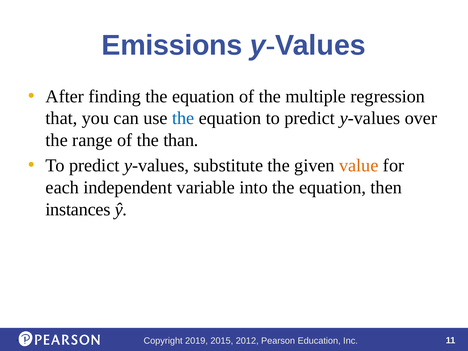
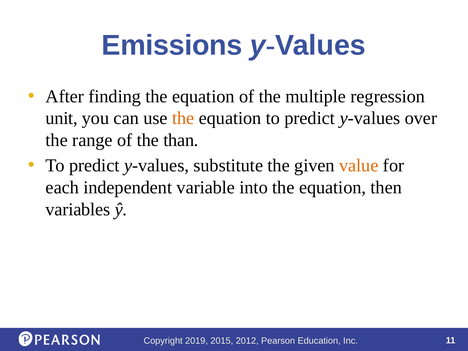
that: that -> unit (62, 118)
the colour: blue -> orange (183, 118)
instances: instances -> variables (78, 209)
